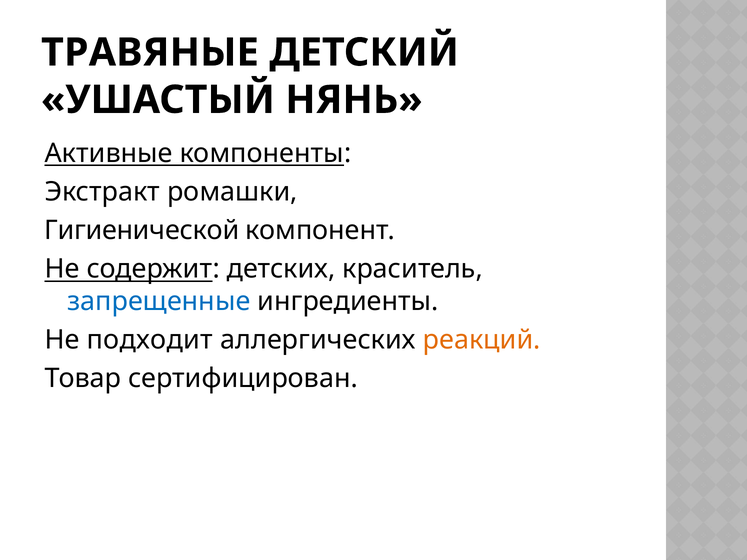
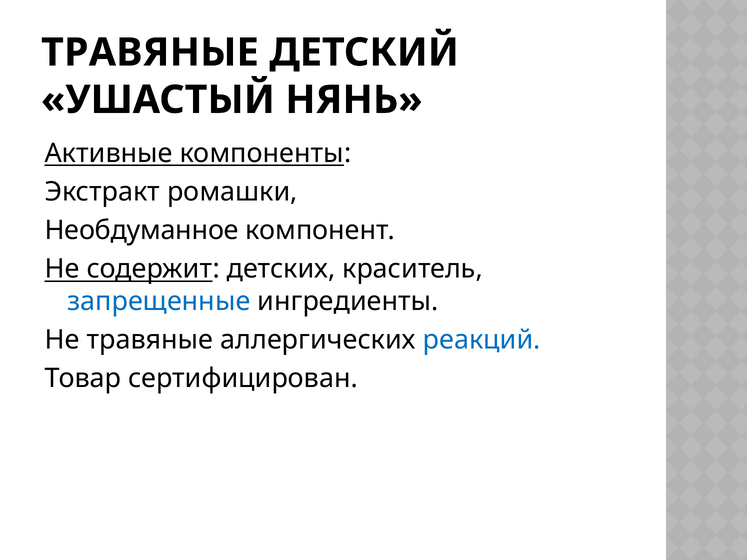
Гигиенической: Гигиенической -> Необдуманное (142, 230)
Не подходит: подходит -> травяные (150, 340)
реакций colour: orange -> blue (482, 340)
